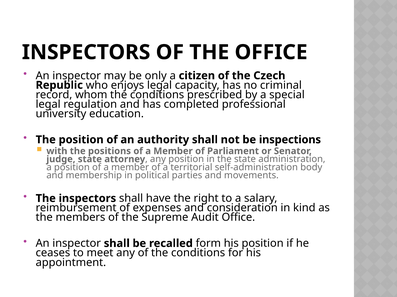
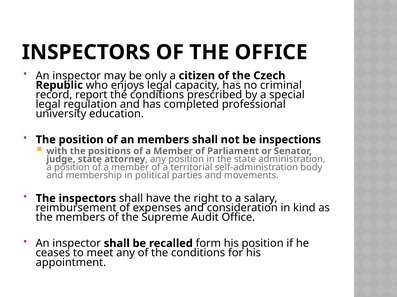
whom: whom -> report (91, 95)
an authority: authority -> members (163, 140)
